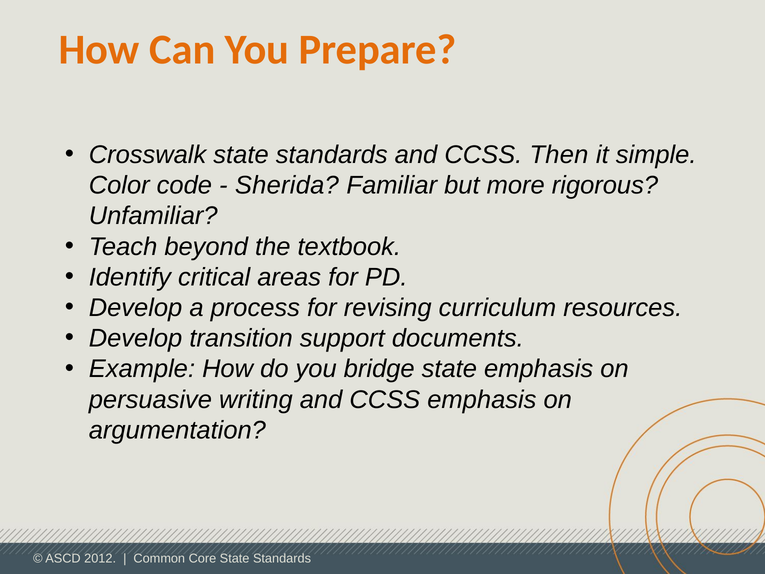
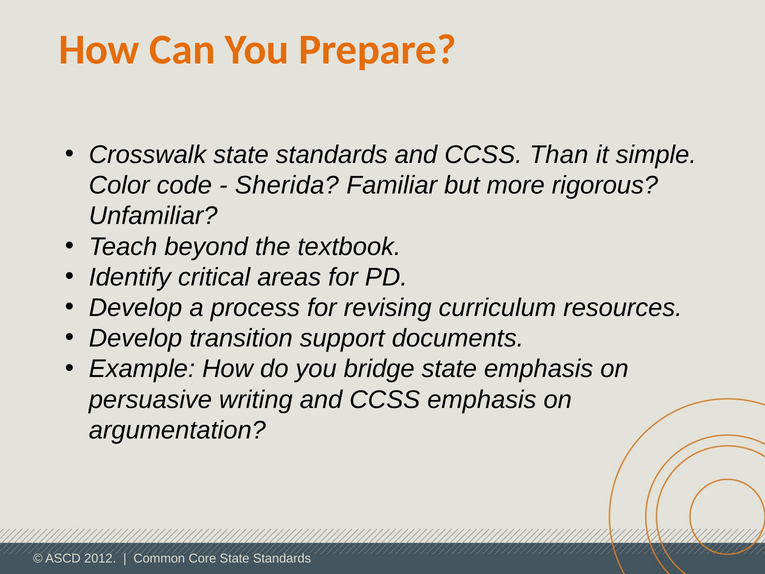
Then: Then -> Than (559, 155)
